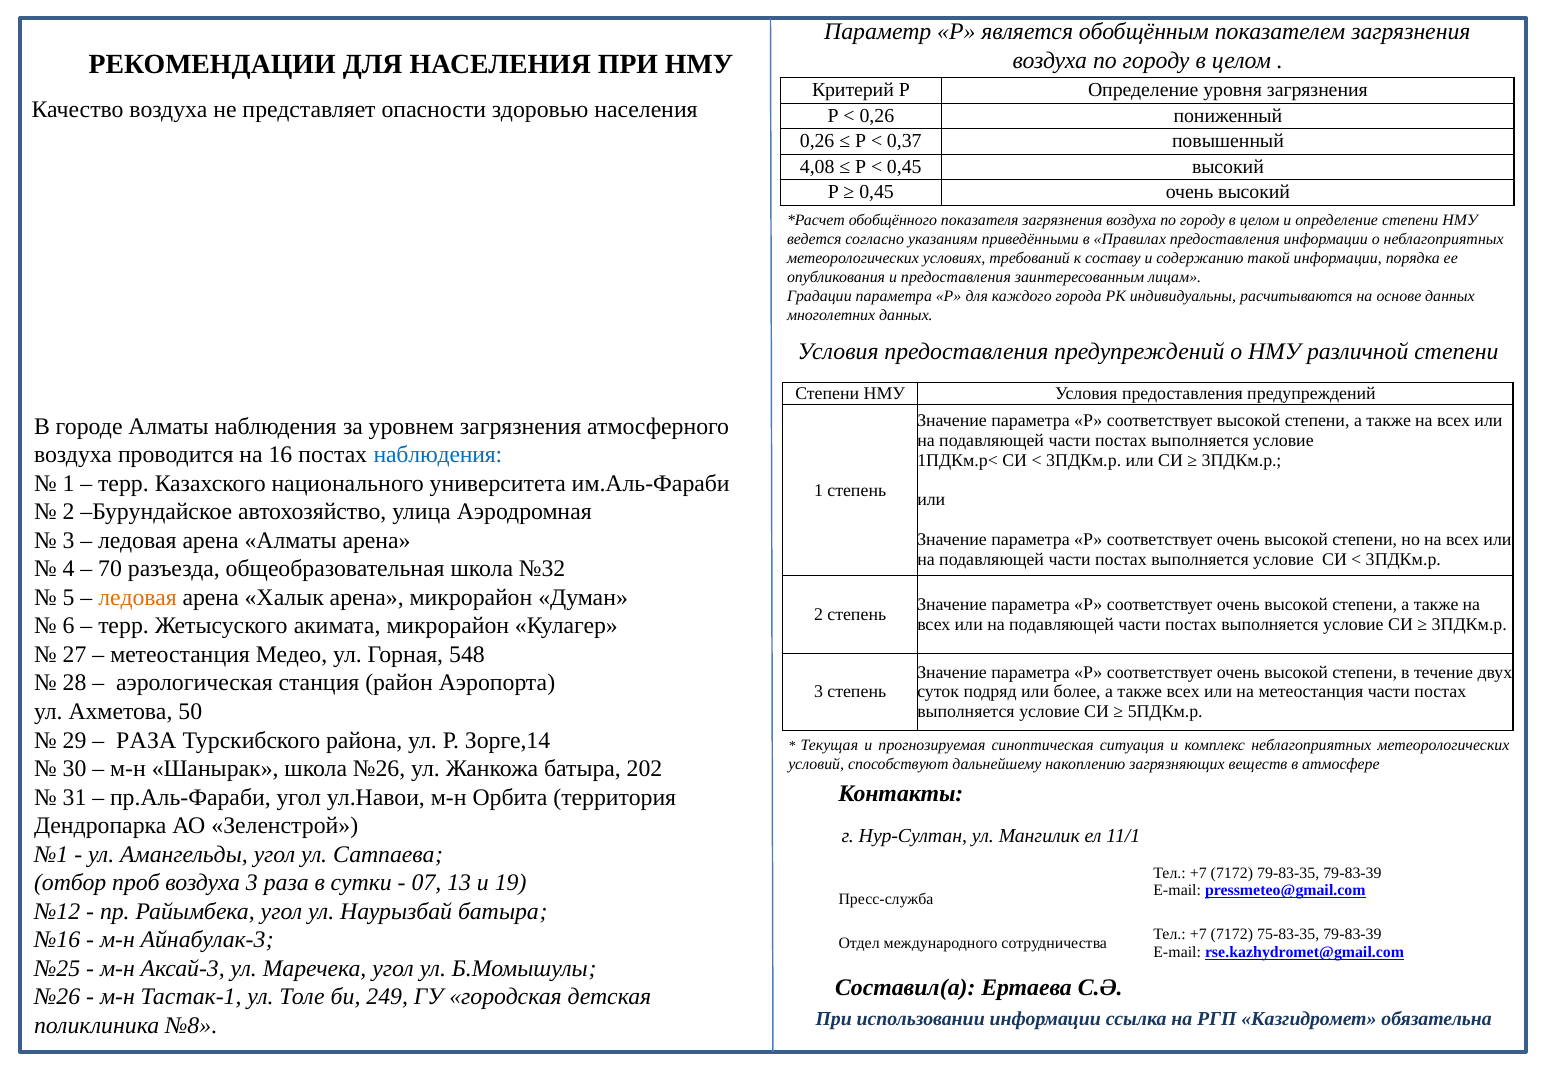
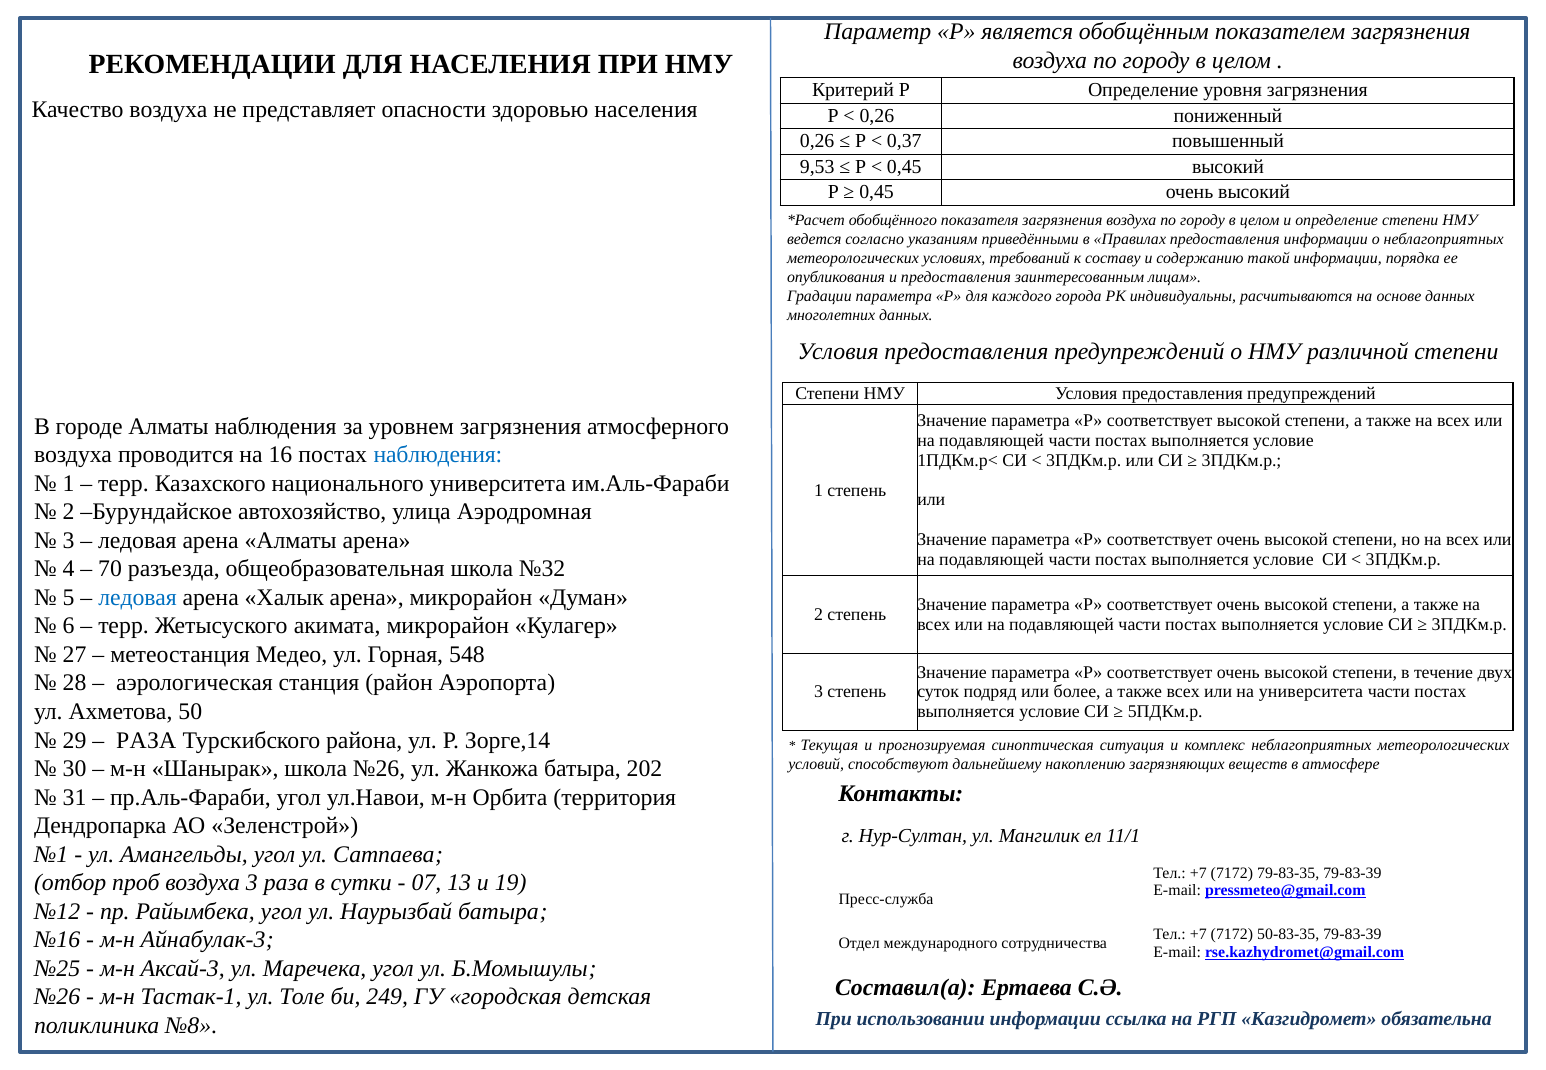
4,08: 4,08 -> 9,53 (817, 167)
ледовая colour: orange -> blue (138, 598)
на метеостанция: метеостанция -> университета (1311, 692)
75-83-35: 75-83-35 -> 50-83-35 (1288, 935)
